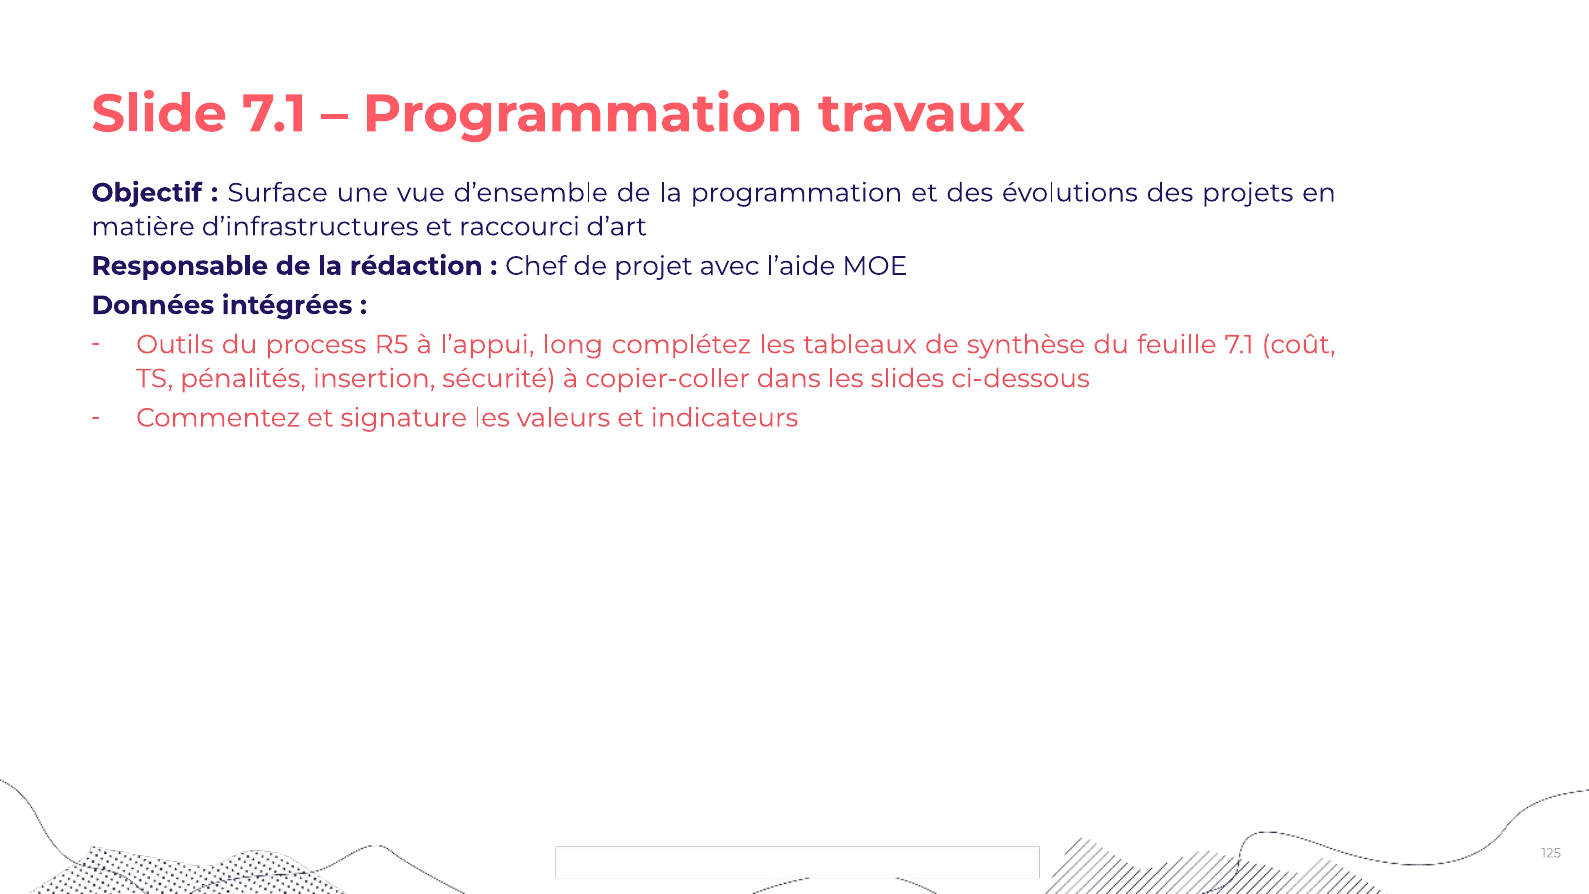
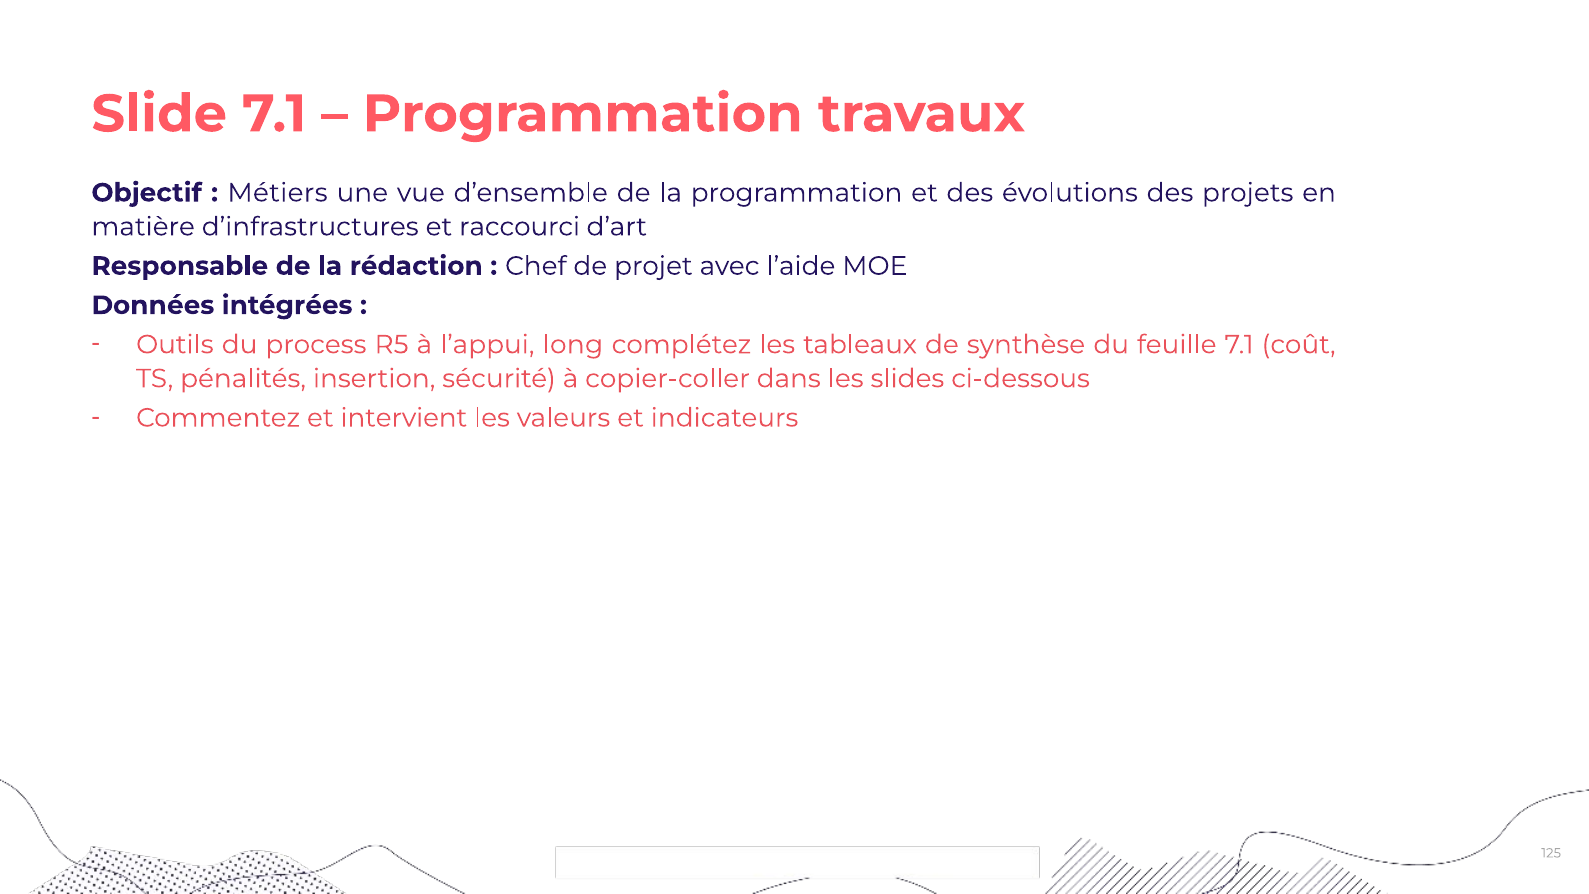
Surface: Surface -> Métiers (278, 193)
signature: signature -> intervient (404, 418)
